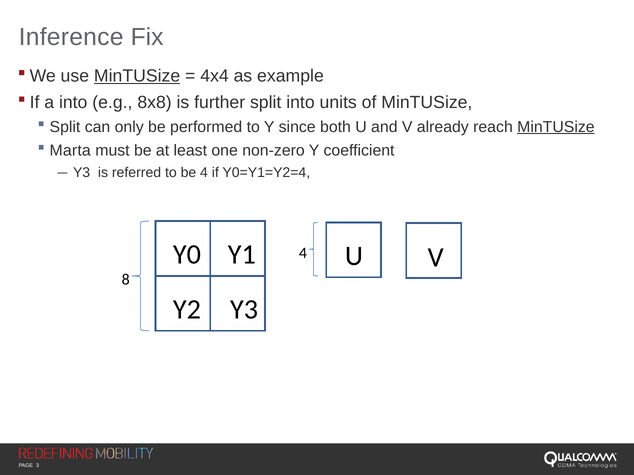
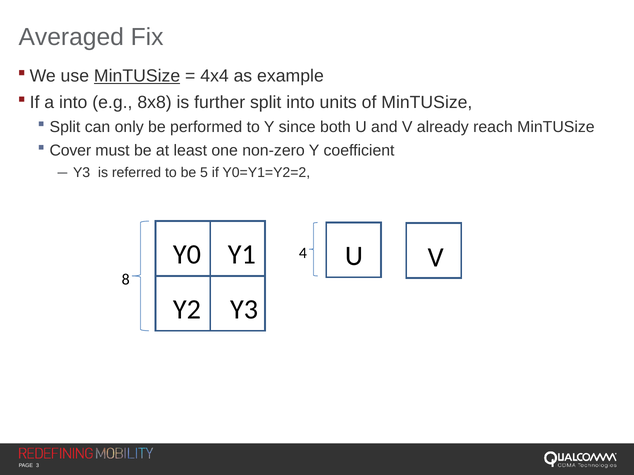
Inference: Inference -> Averaged (71, 37)
MinTUSize underline: present -> none (556, 127)
Marta: Marta -> Cover (70, 151)
be 4: 4 -> 5 (204, 173)
Y0=Y1=Y2=4: Y0=Y1=Y2=4 -> Y0=Y1=Y2=2 (266, 173)
